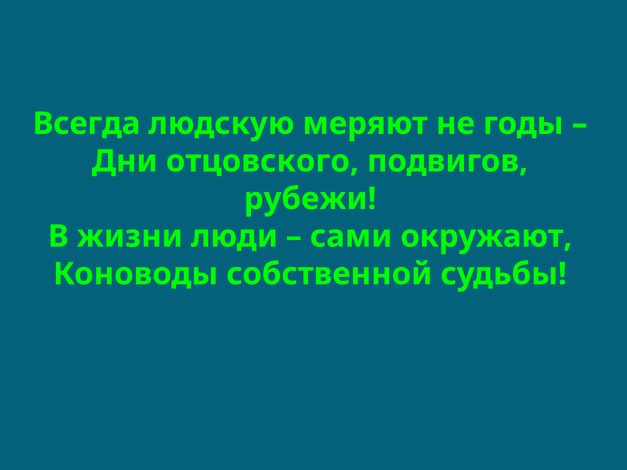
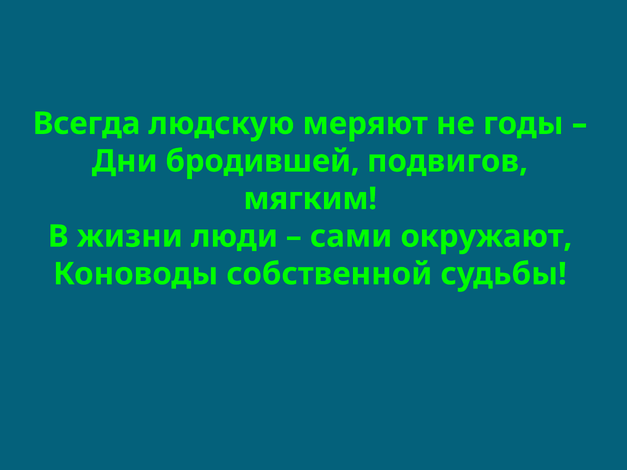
отцовского: отцовского -> бродившей (263, 161)
рубежи: рубежи -> мягким (310, 199)
